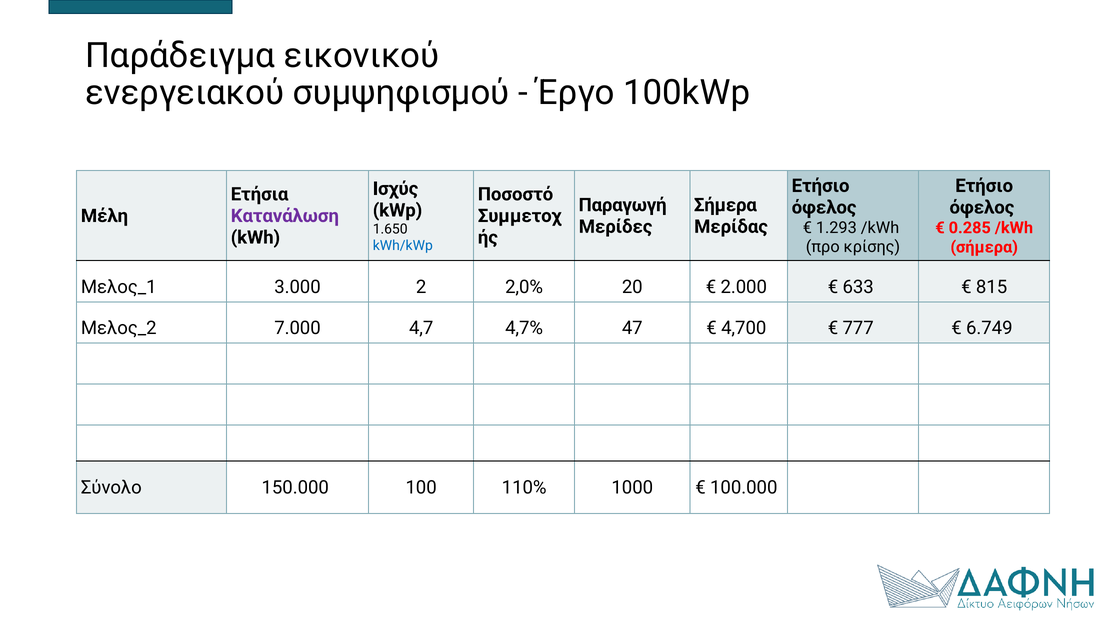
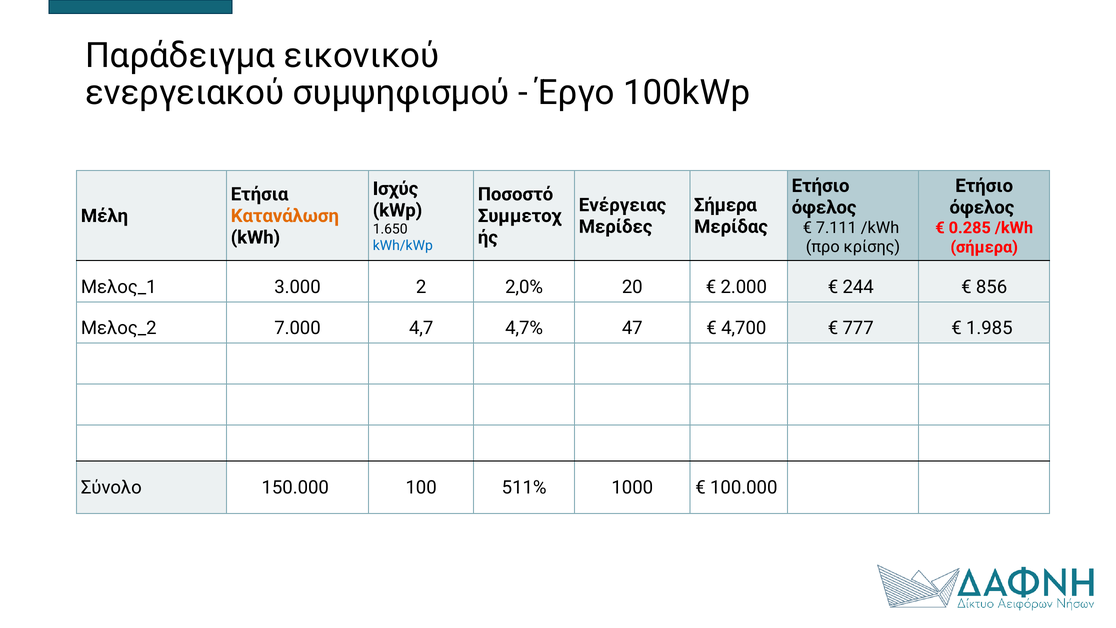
Παραγωγή: Παραγωγή -> Ενέργειας (622, 205)
Κατανάλωση colour: purple -> orange (285, 216)
1.293: 1.293 -> 7.111 (836, 228)
633: 633 -> 244 (858, 287)
815: 815 -> 856 (992, 287)
6.749: 6.749 -> 1.985 (989, 328)
110%: 110% -> 511% (524, 487)
